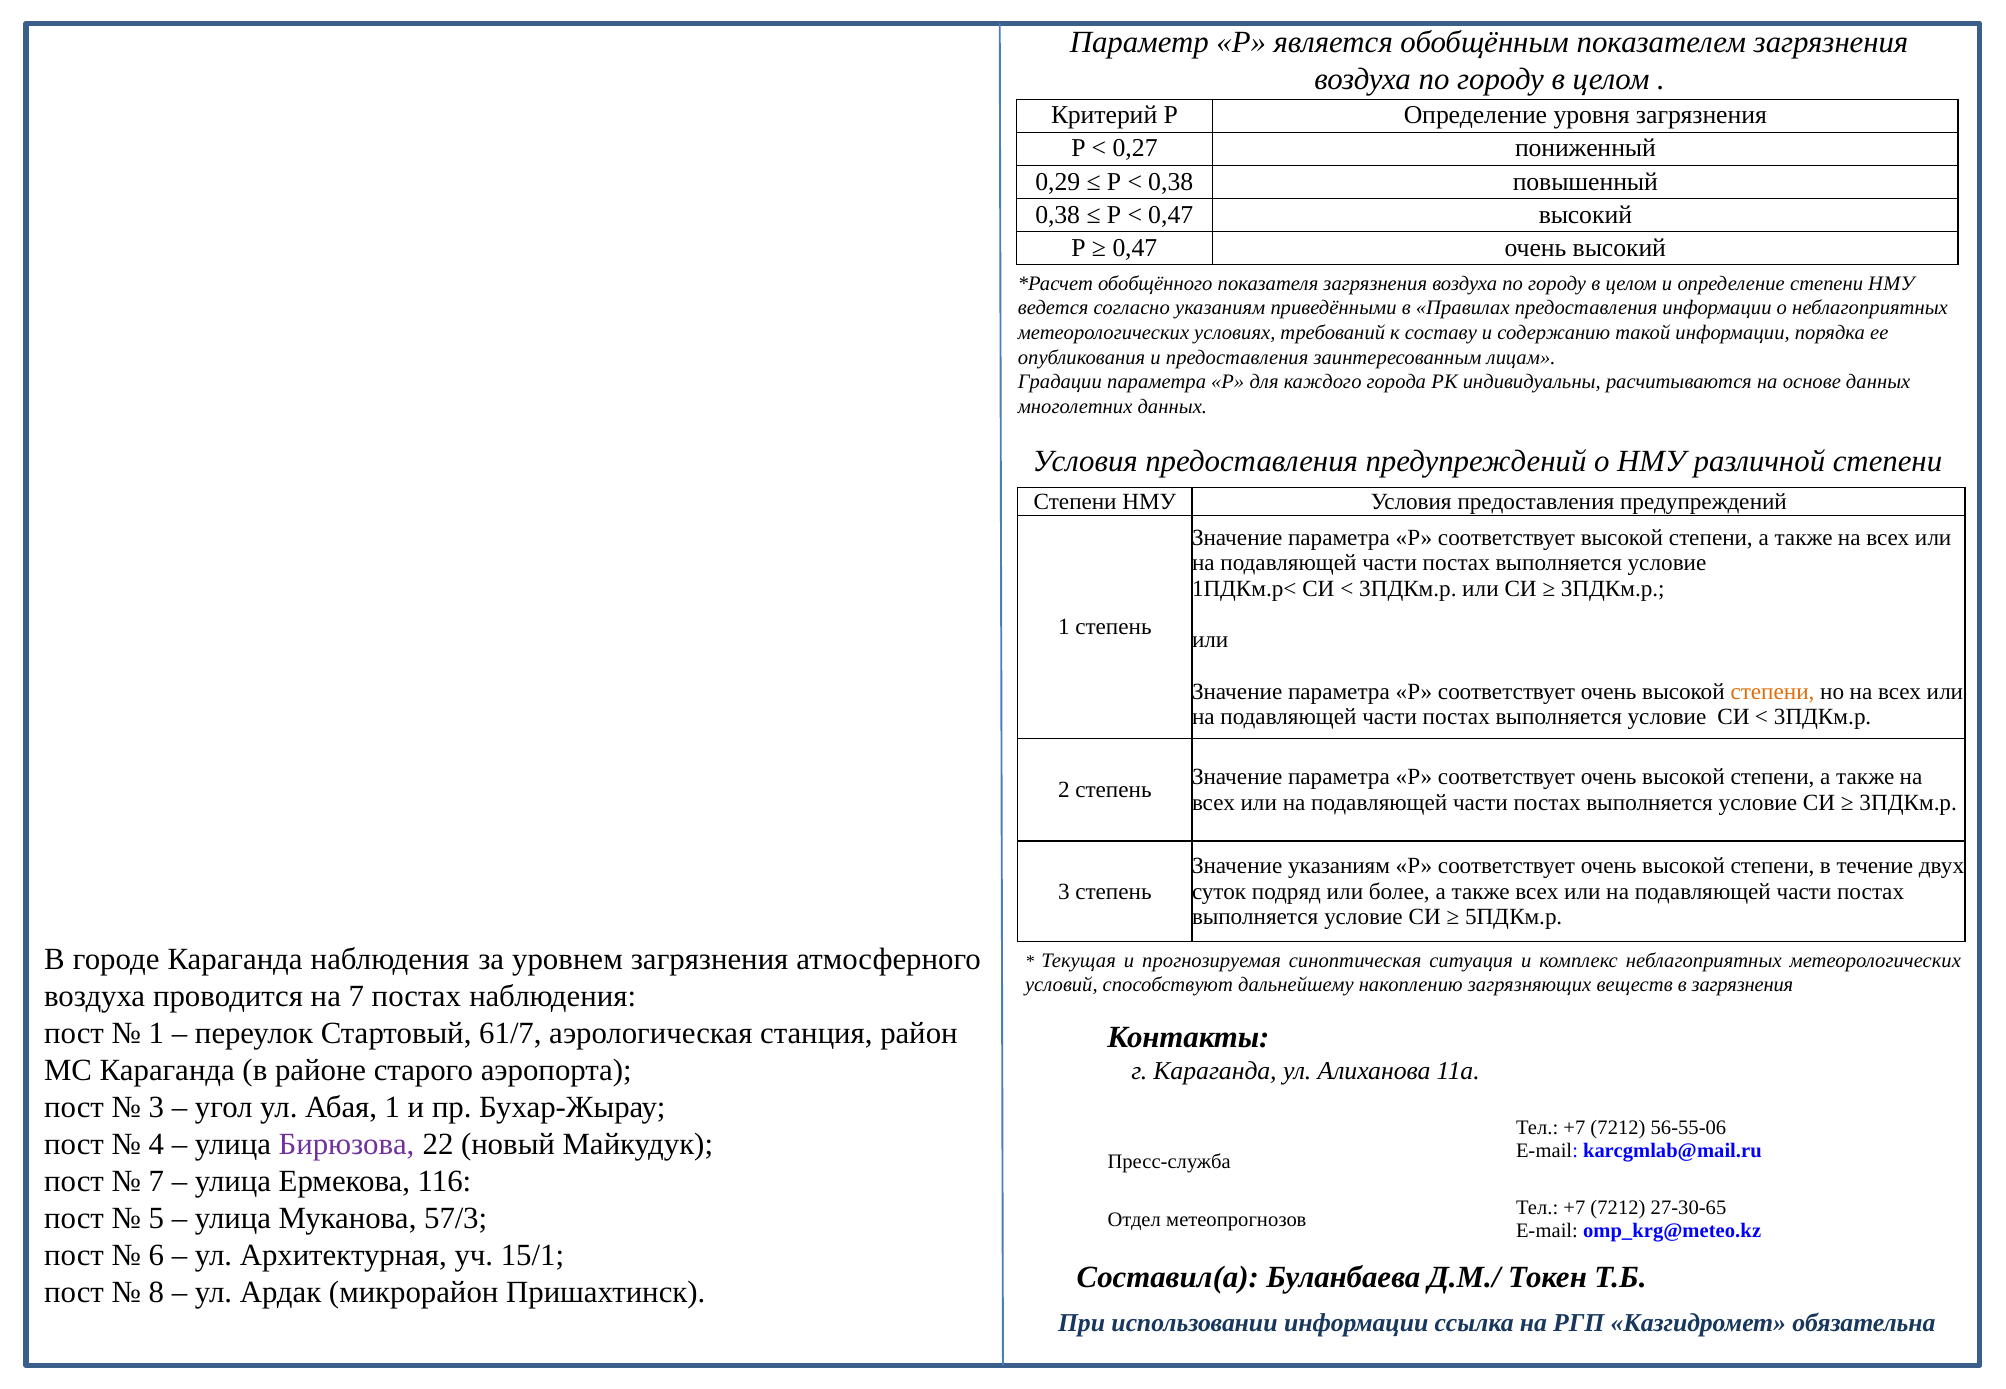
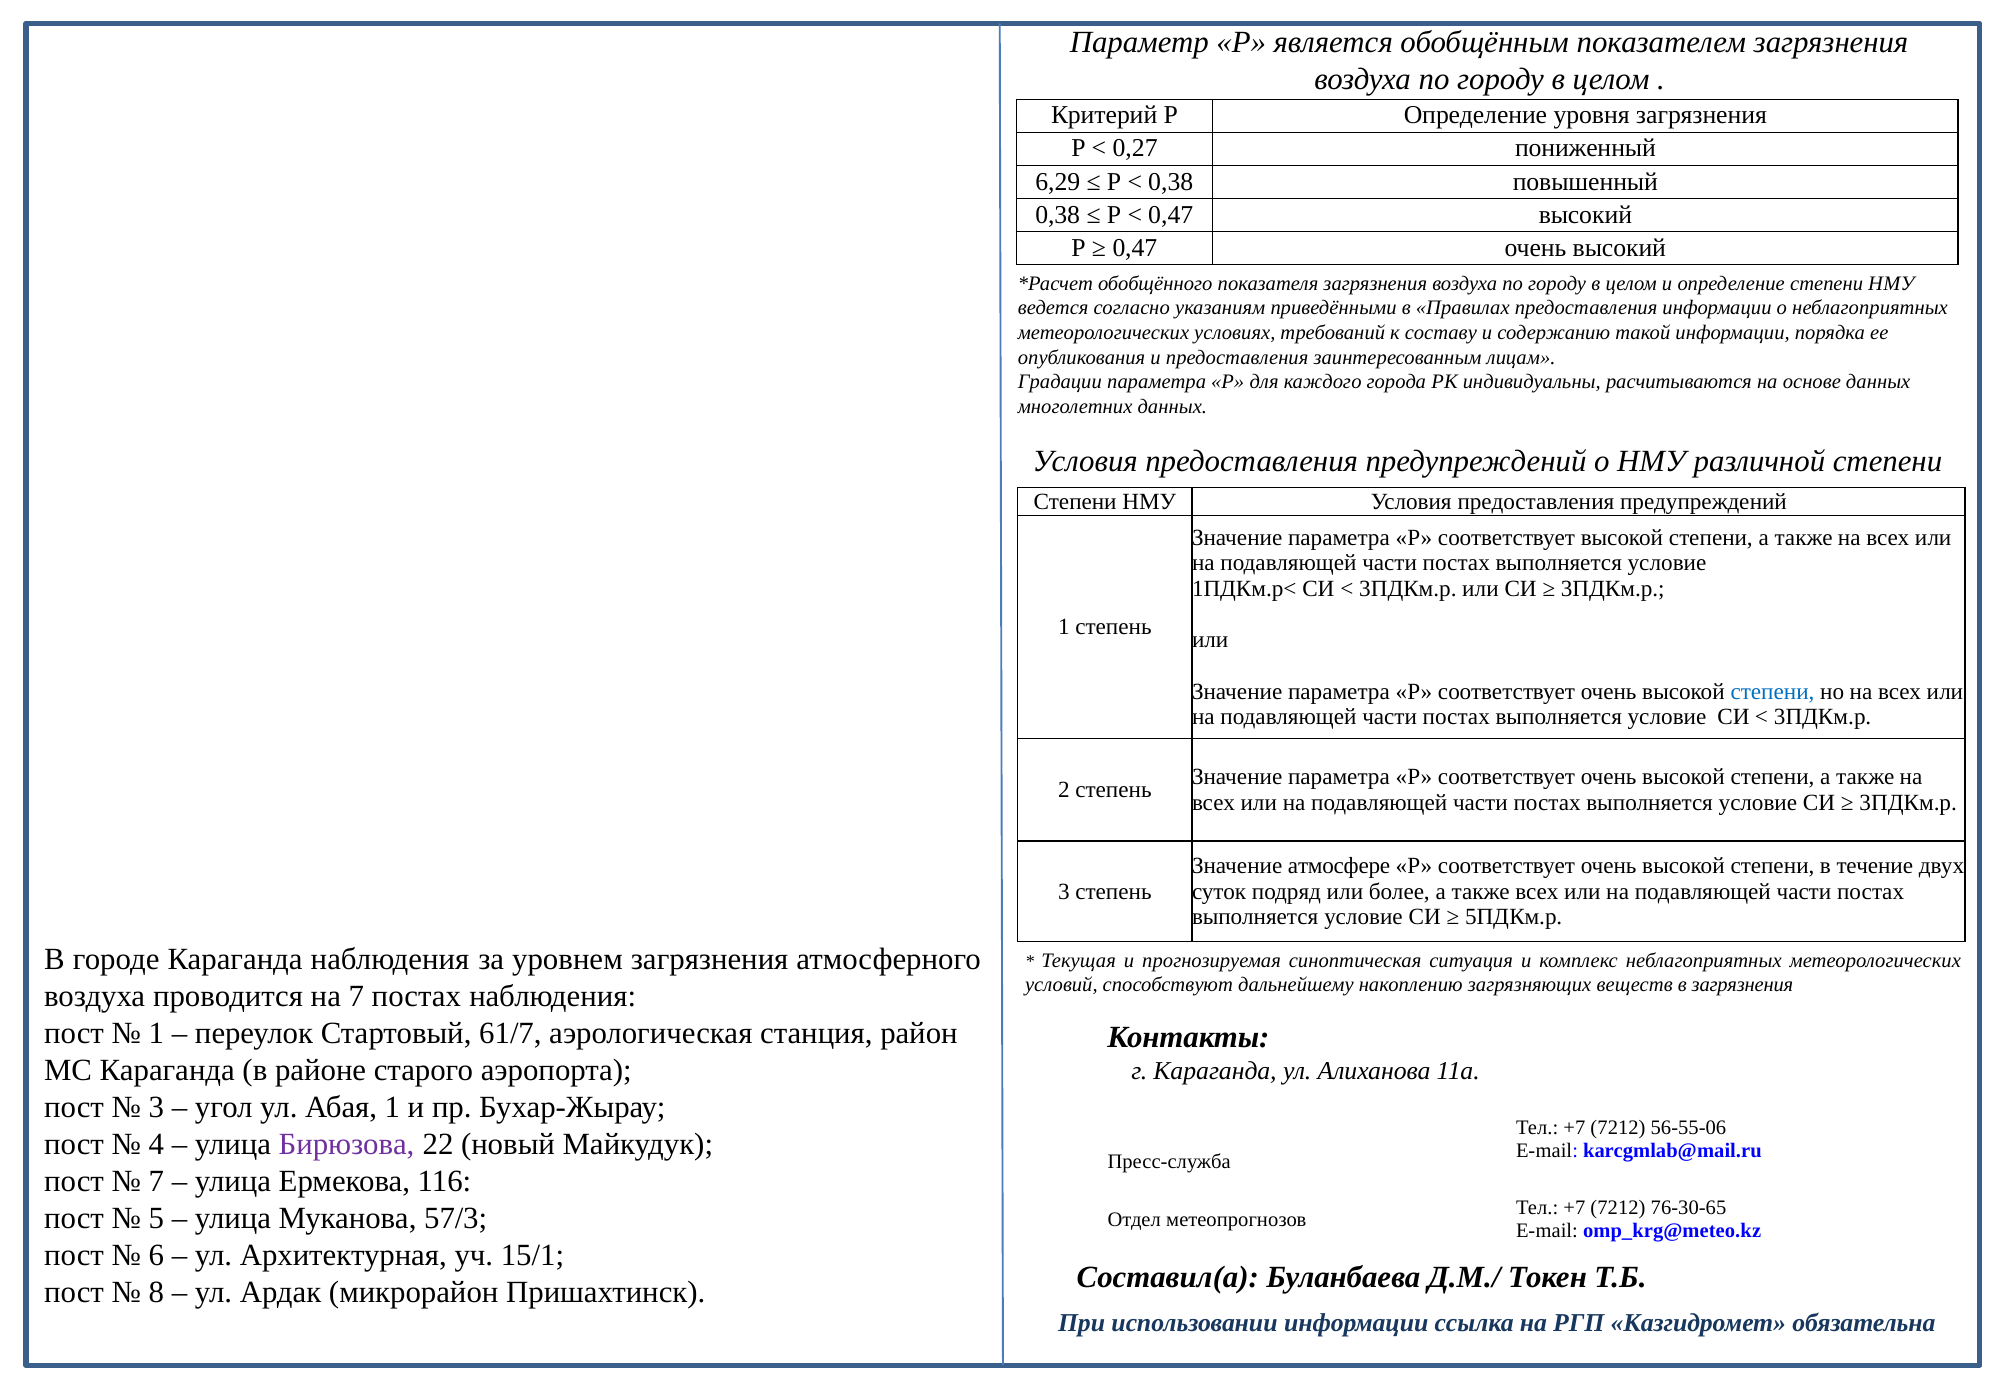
0,29: 0,29 -> 6,29 (1058, 182)
степени colour: orange -> blue (1773, 691)
Значение указаниям: указаниям -> атмосфере (1339, 866)
27-30-65: 27-30-65 -> 76-30-65 (1689, 1208)
